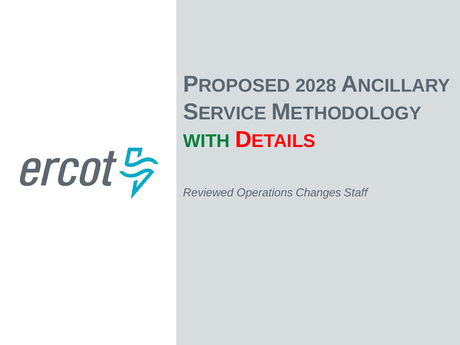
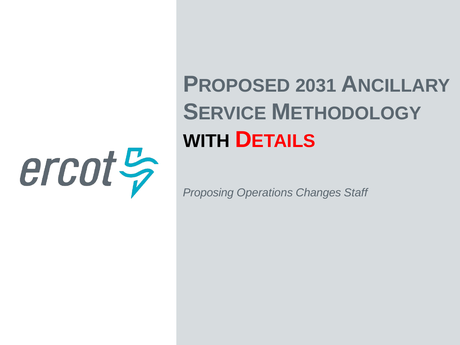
2028: 2028 -> 2031 (316, 86)
WITH colour: green -> black (206, 141)
Reviewed: Reviewed -> Proposing (208, 193)
